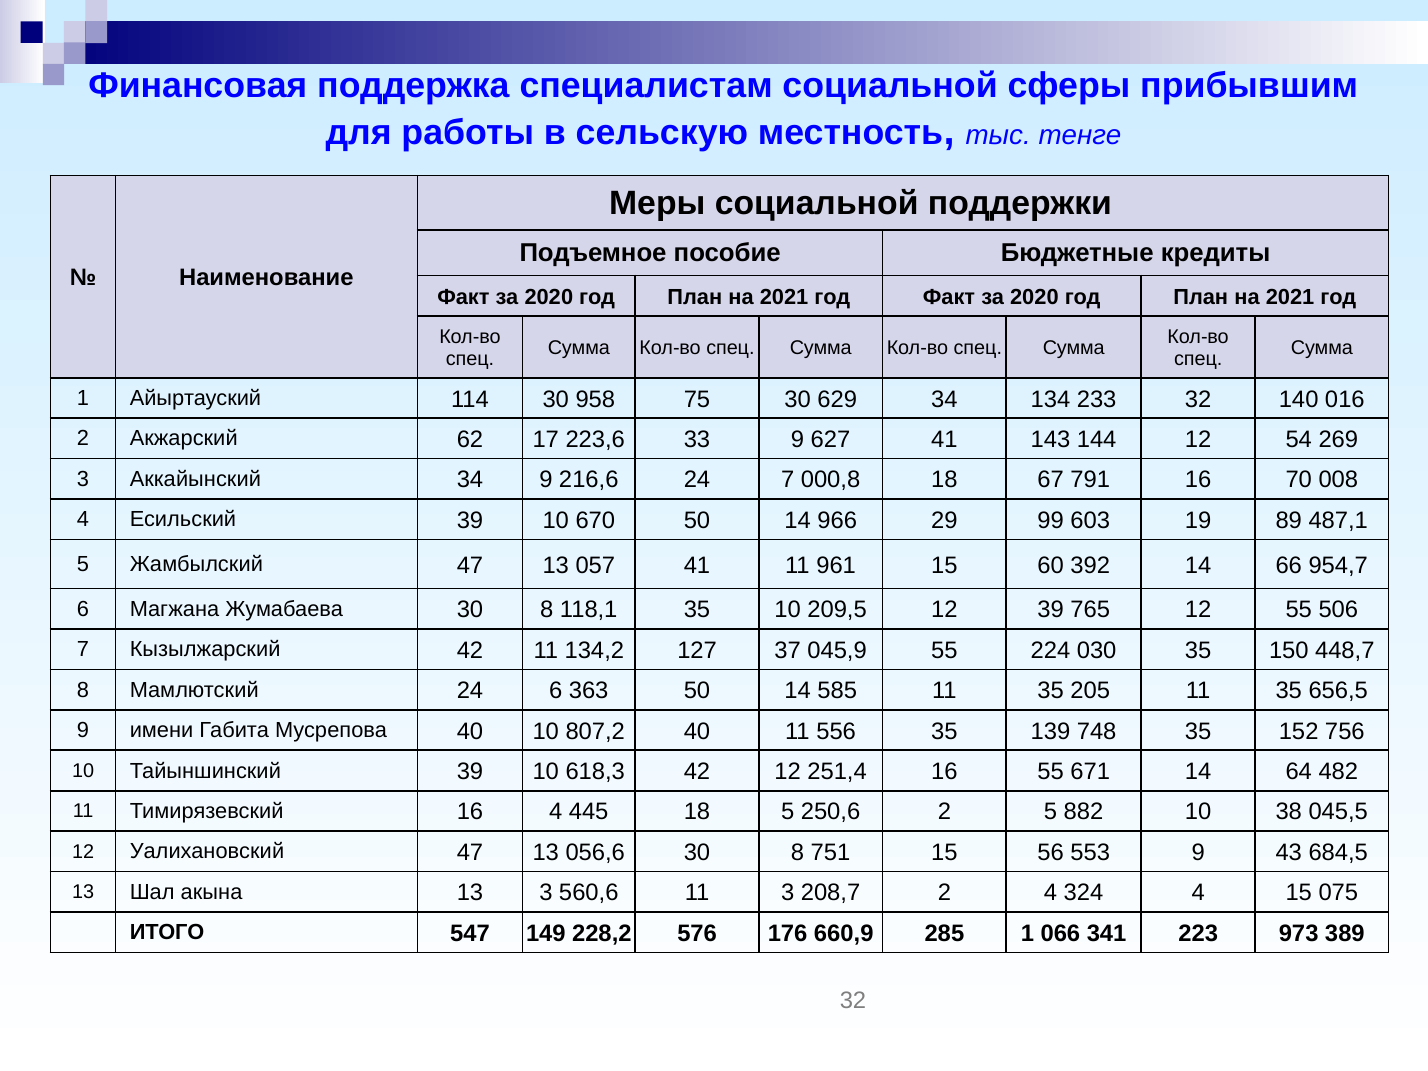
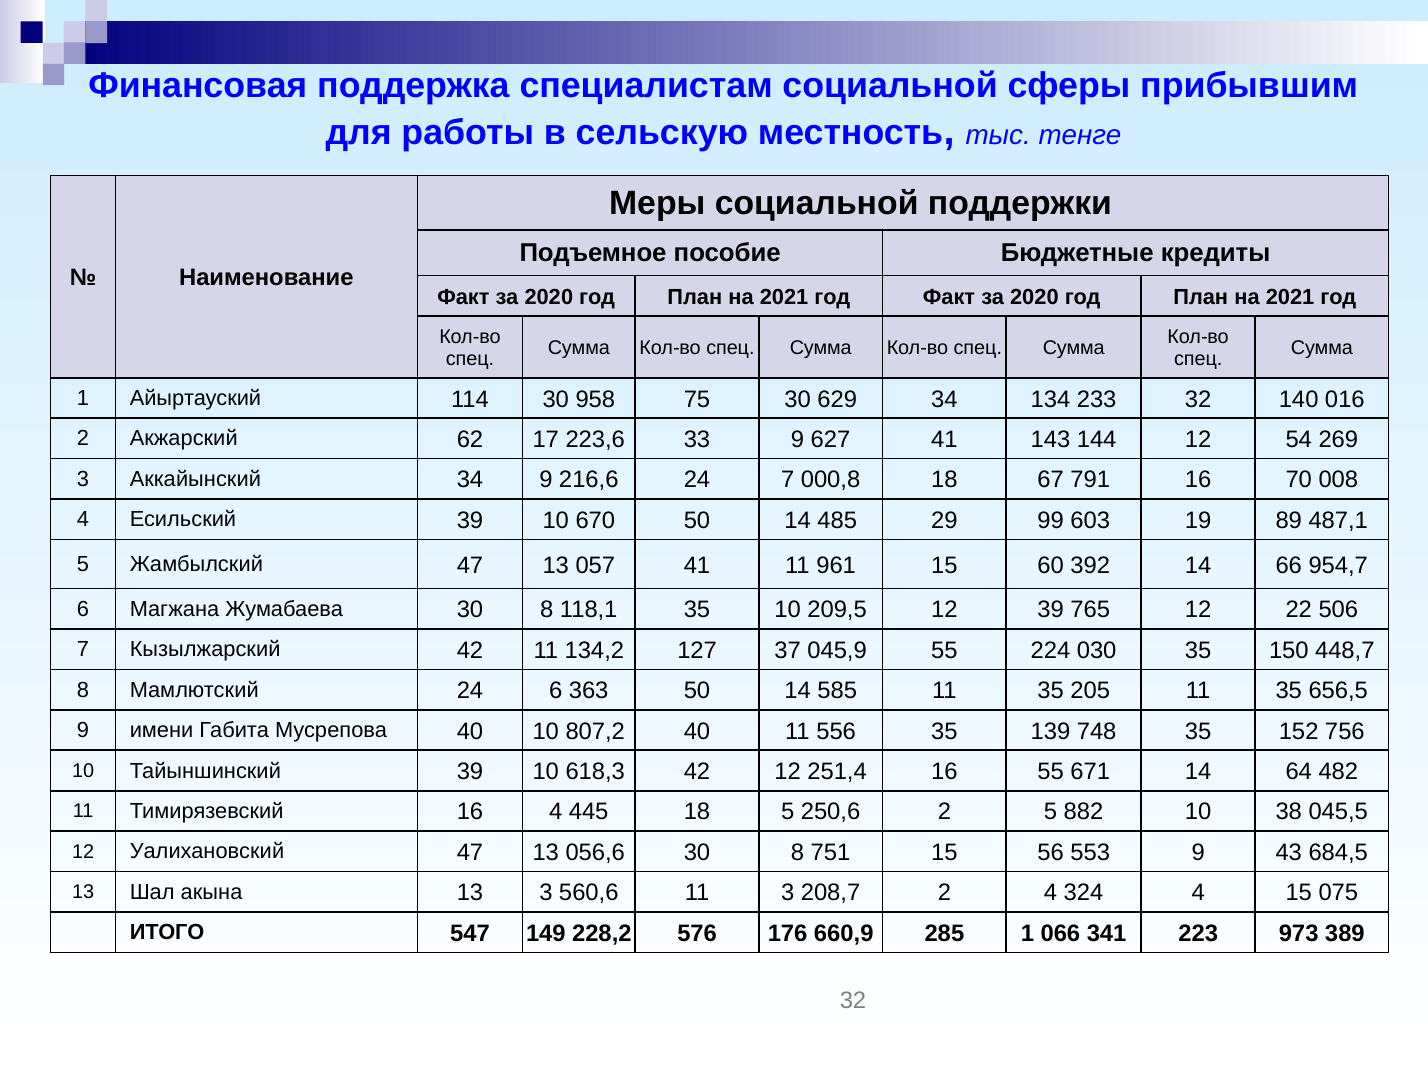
966: 966 -> 485 (837, 520)
12 55: 55 -> 22 (1299, 610)
